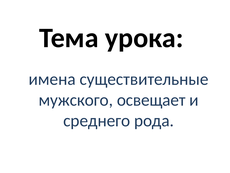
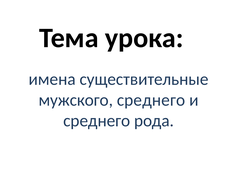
мужского освещает: освещает -> среднего (151, 100)
